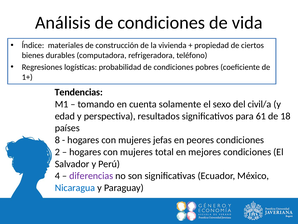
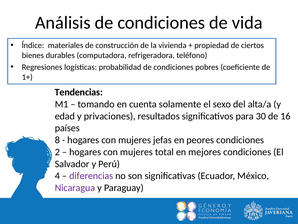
civil/a: civil/a -> alta/a (260, 104)
perspectiva: perspectiva -> privaciones (110, 116)
61: 61 -> 30 (261, 116)
18: 18 -> 16 (286, 116)
Nicaragua colour: blue -> purple (75, 187)
